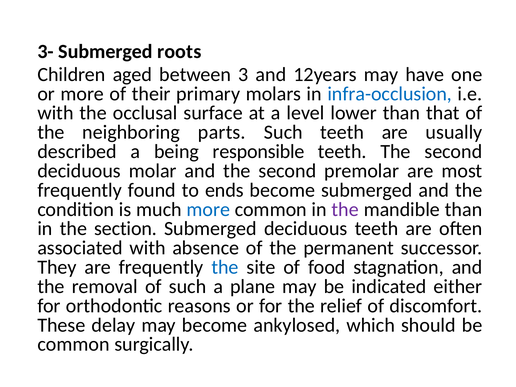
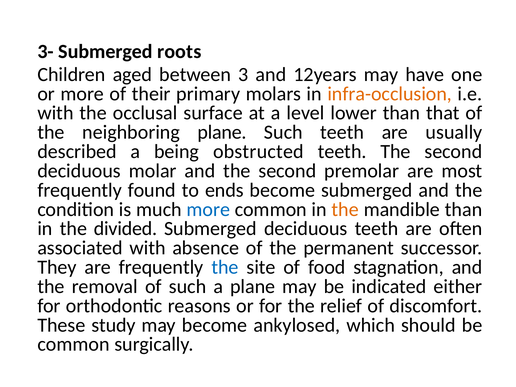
infra-occlusion colour: blue -> orange (390, 94)
neighboring parts: parts -> plane (222, 132)
responsible: responsible -> obstructed (258, 152)
the colour: purple -> orange (345, 209)
section: section -> divided (126, 229)
delay: delay -> study (114, 325)
